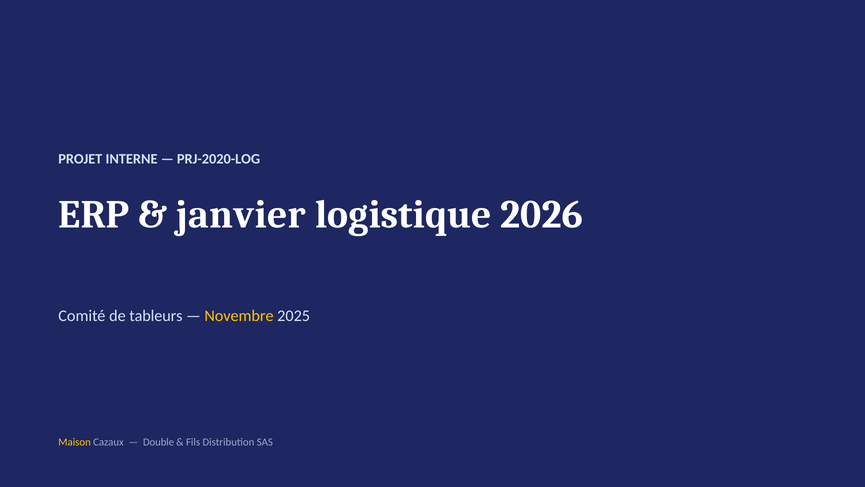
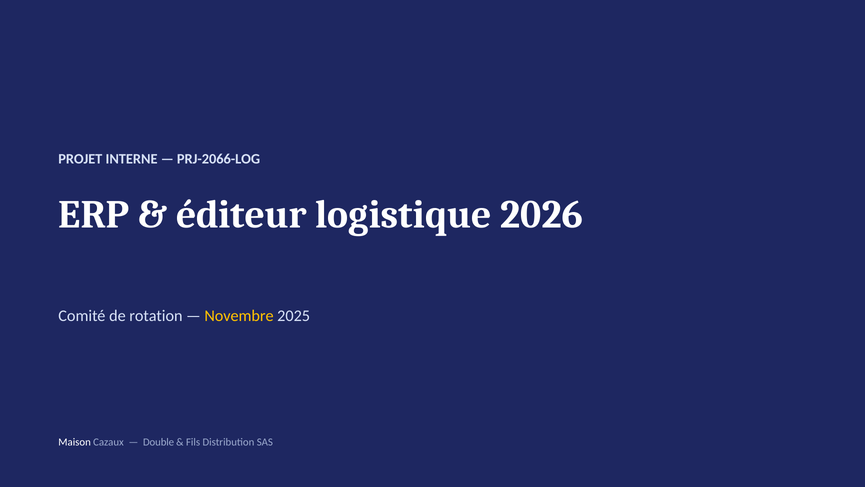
PRJ-2020-LOG: PRJ-2020-LOG -> PRJ-2066-LOG (219, 159)
janvier: janvier -> éditeur (241, 215)
tableurs: tableurs -> rotation (156, 316)
Maison colour: yellow -> white (75, 442)
